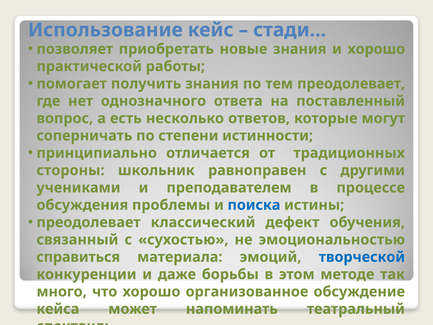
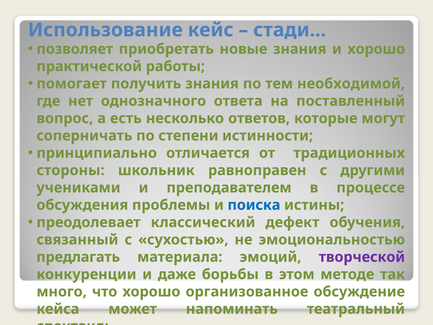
тем преодолевает: преодолевает -> необходимой (351, 84)
справиться: справиться -> предлагать (78, 257)
творческой colour: blue -> purple (362, 257)
